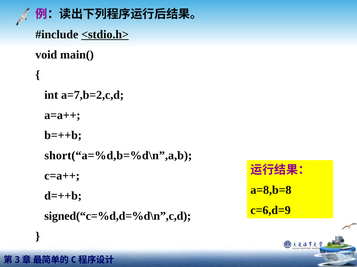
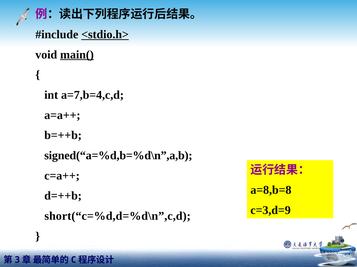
main( underline: none -> present (77, 55)
a=7,b=2,c,d: a=7,b=2,c,d -> a=7,b=4,c,d (92, 95)
short(“a=%d,b=%d\n”,a,b: short(“a=%d,b=%d\n”,a,b -> signed(“a=%d,b=%d\n”,a,b (118, 156)
c=6,d=9: c=6,d=9 -> c=3,d=9 (271, 211)
signed(“c=%d,d=%d\n”,c,d: signed(“c=%d,d=%d\n”,c,d -> short(“c=%d,d=%d\n”,c,d (118, 217)
